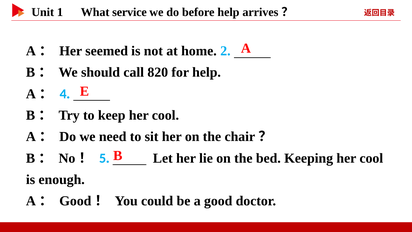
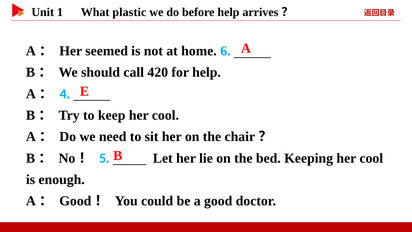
service: service -> plastic (129, 12)
2: 2 -> 6 (225, 51)
820: 820 -> 420 (158, 72)
